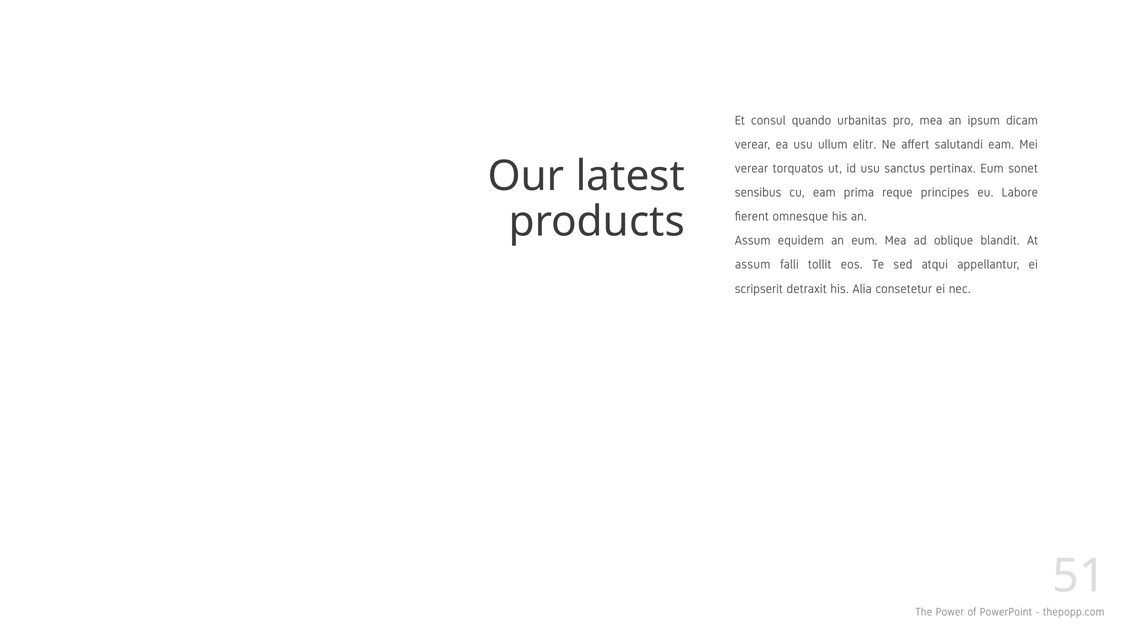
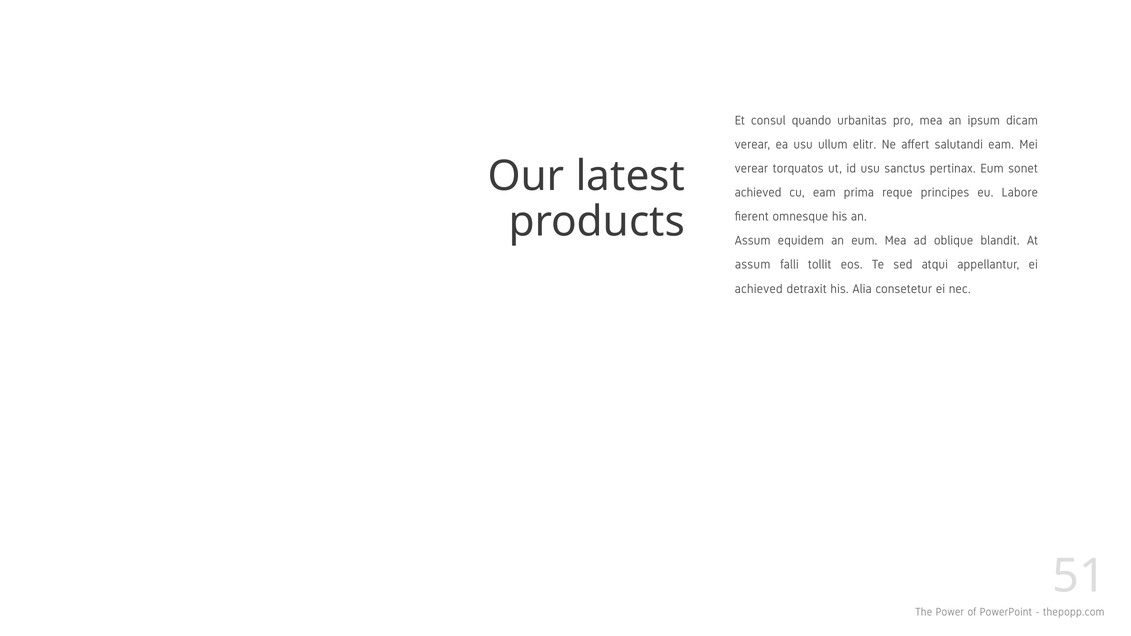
sensibus: sensibus -> achieved (758, 193)
scripserit: scripserit -> achieved (759, 289)
